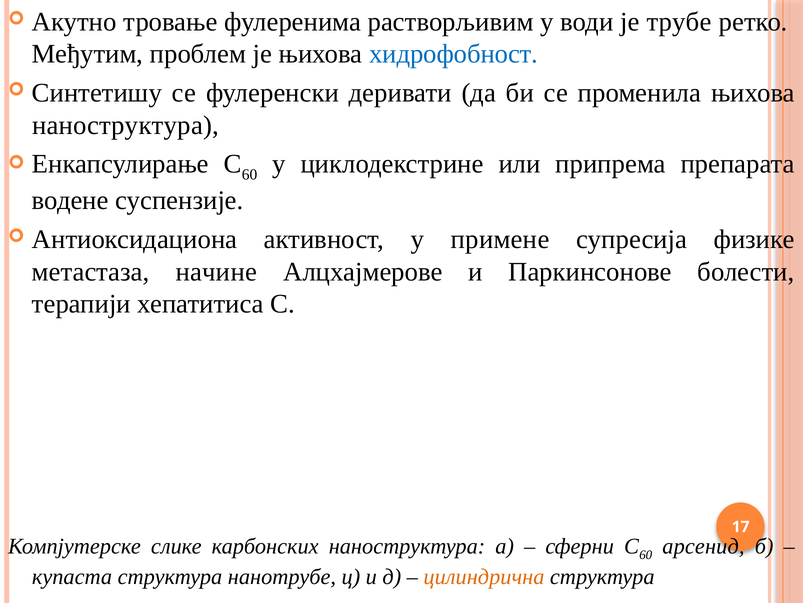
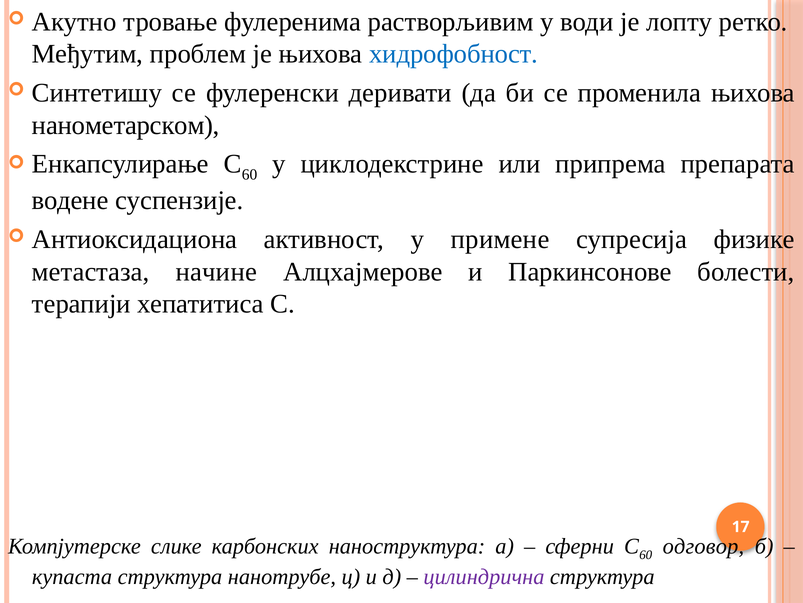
трубе: трубе -> лопту (679, 22)
наноструктура: наноструктура -> нанометарском (126, 125)
арсенид: арсенид -> одговор (703, 546)
цилиндрична colour: orange -> purple (484, 576)
